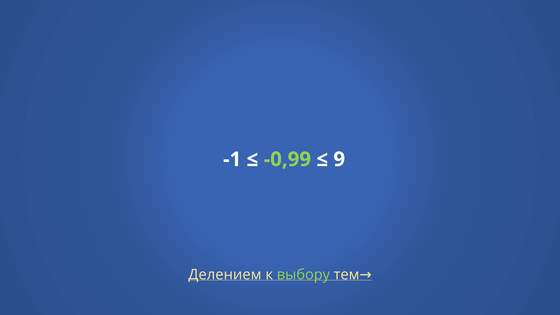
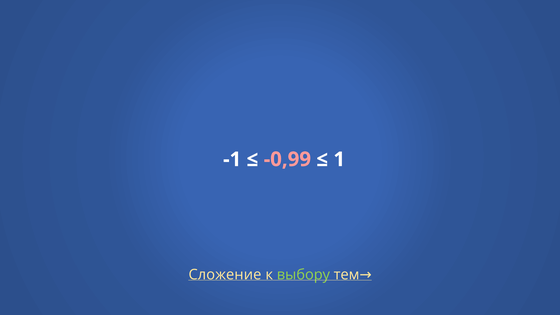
-0,99 colour: light green -> pink (287, 159)
9: 9 -> 1 (339, 159)
Делением: Делением -> Сложение (225, 275)
